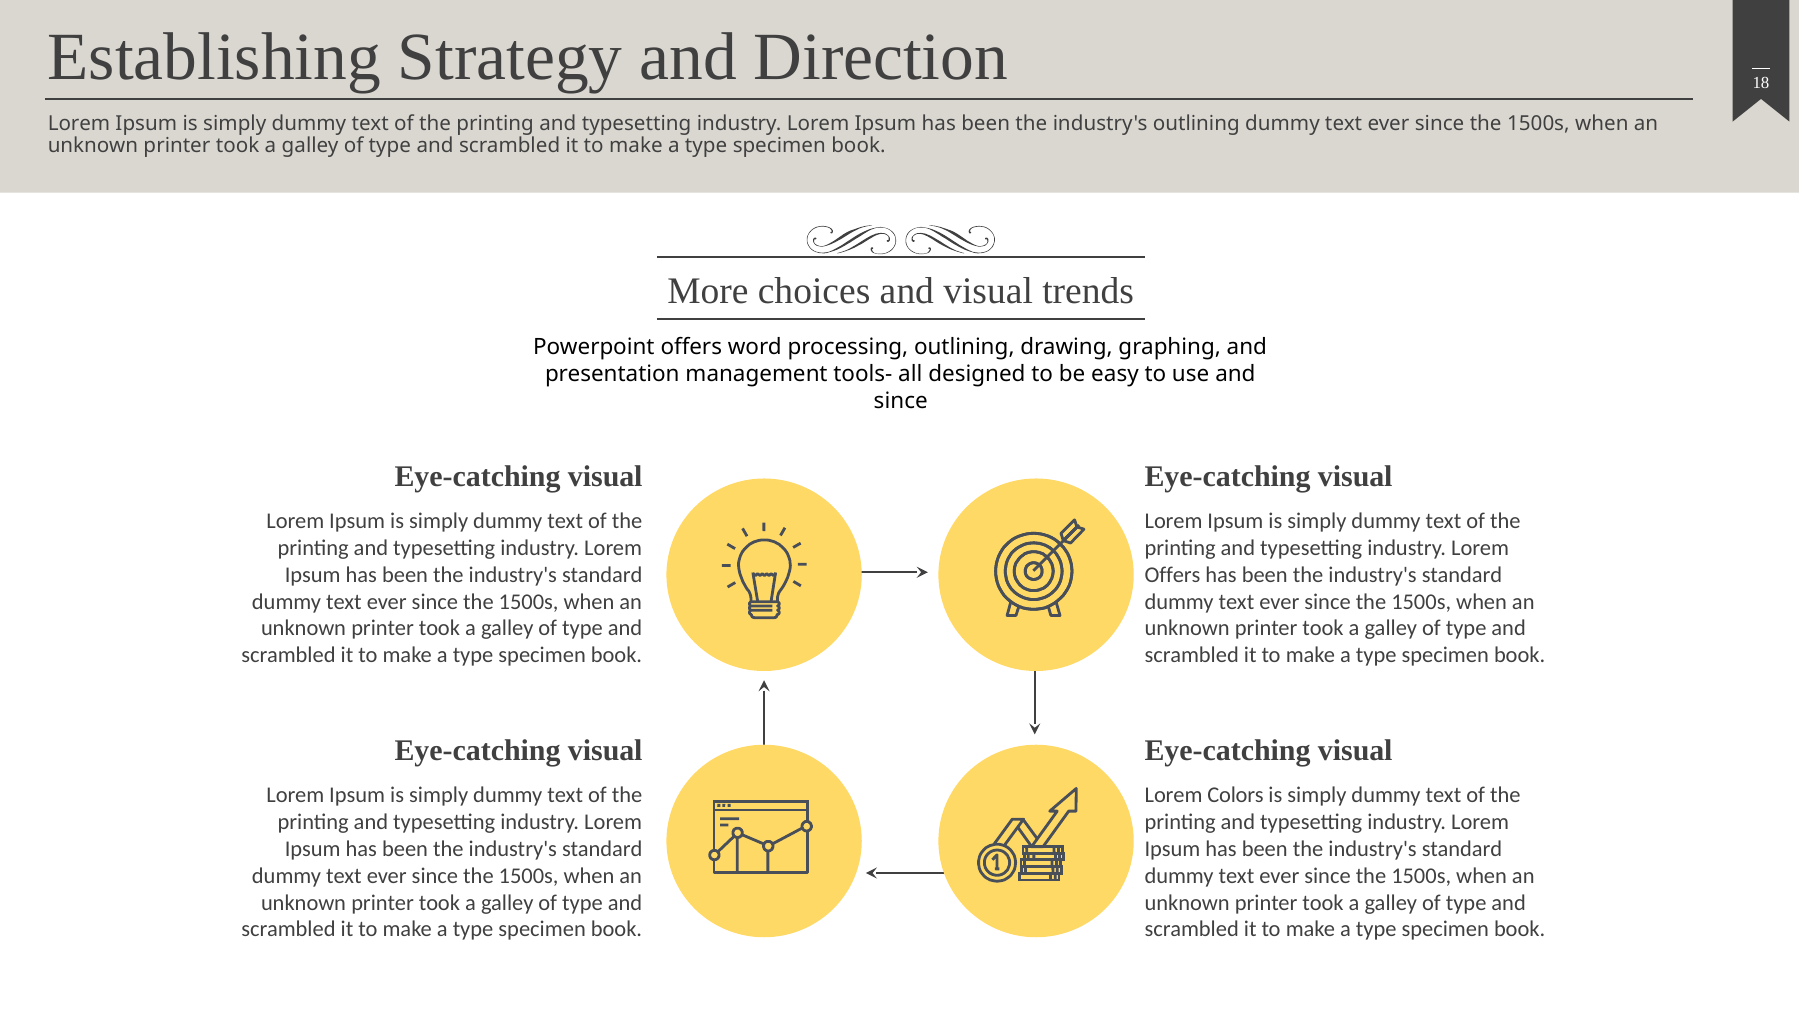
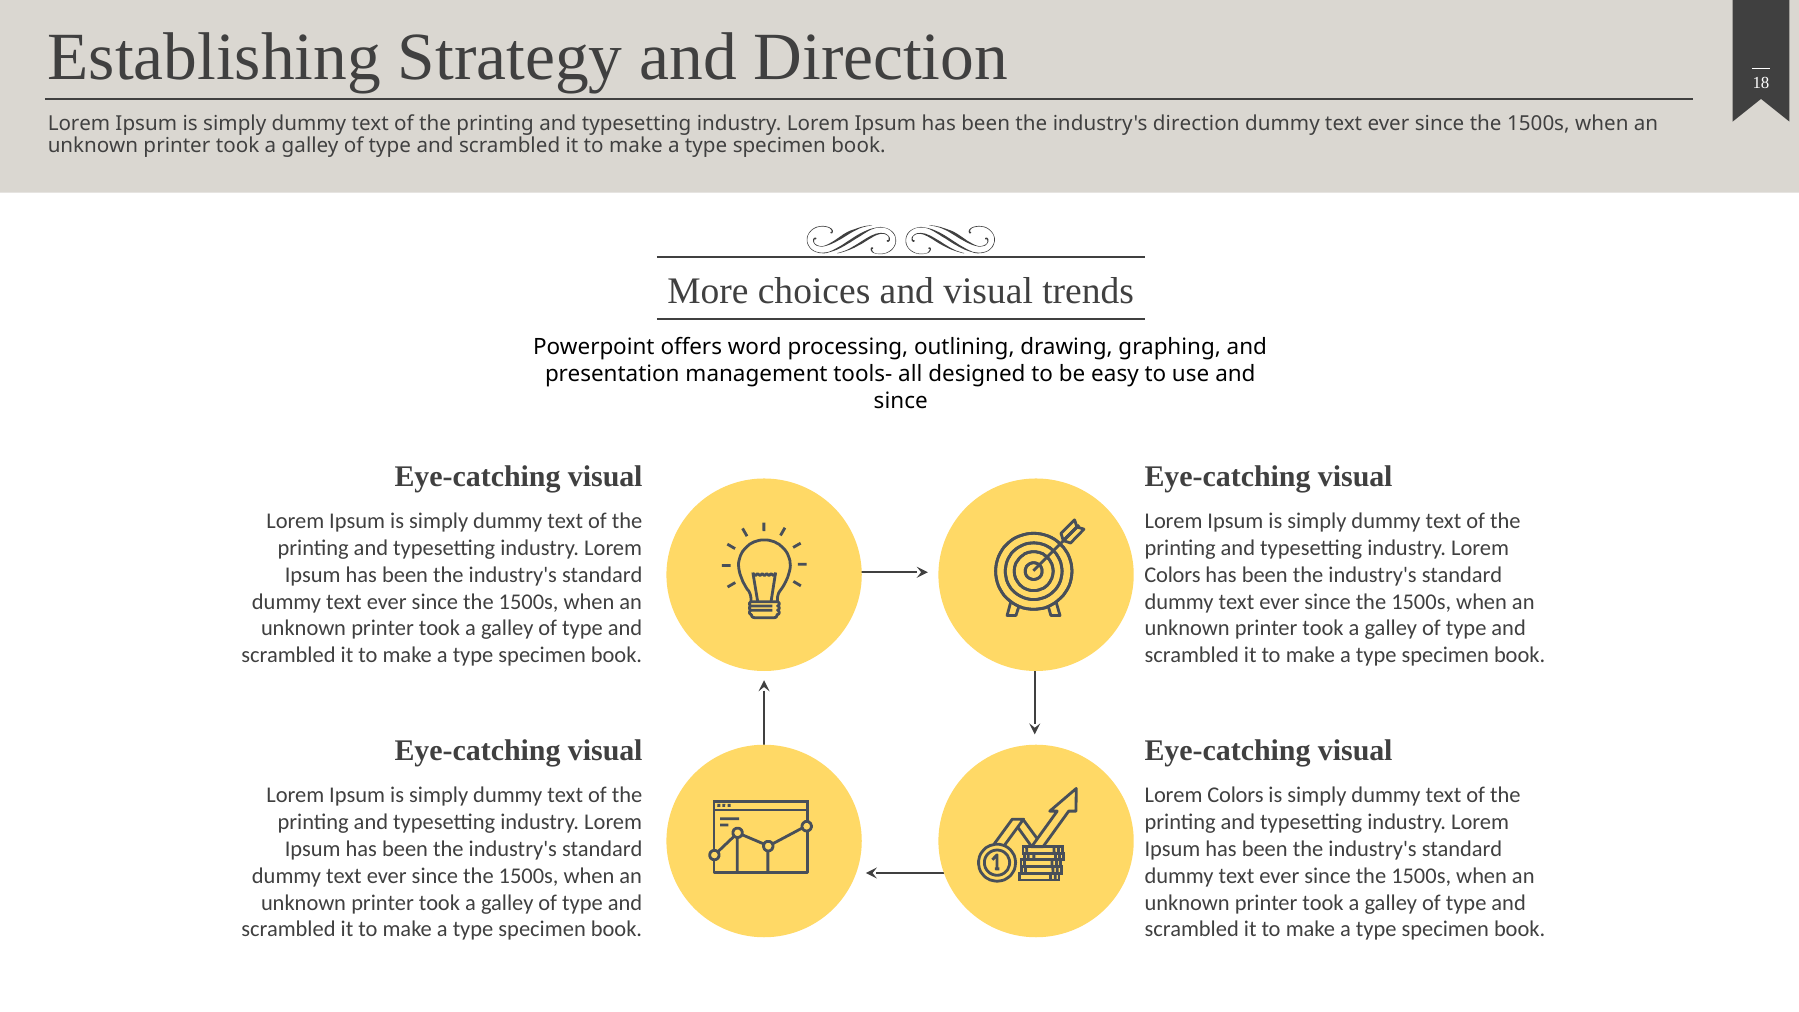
industry's outlining: outlining -> direction (1196, 123)
Offers: Offers -> Colors (1173, 575)
